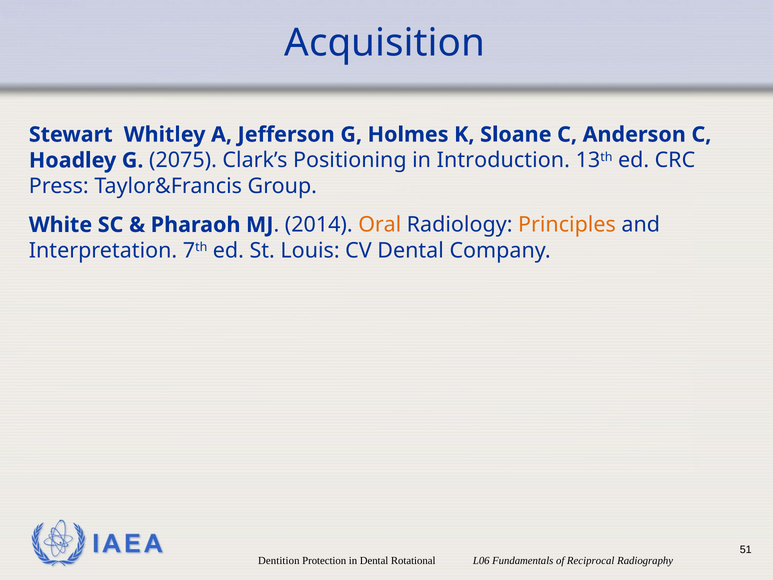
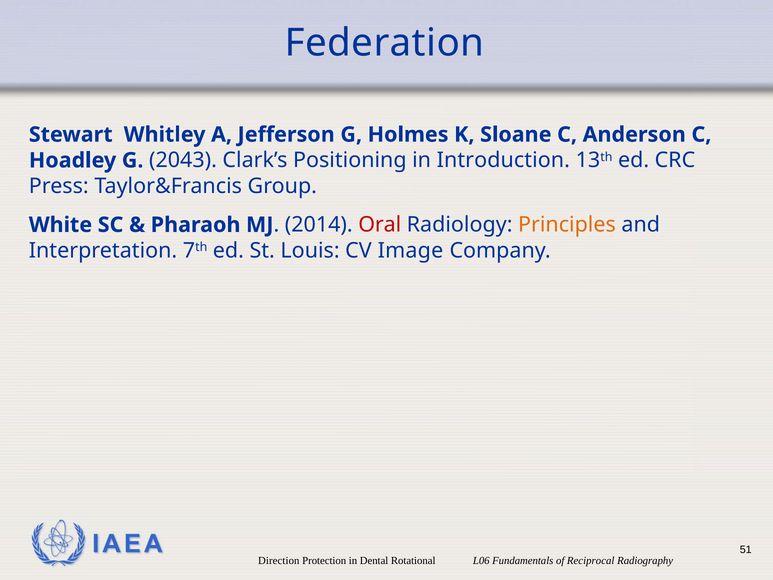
Acquisition: Acquisition -> Federation (384, 43)
2075: 2075 -> 2043 (183, 160)
Oral colour: orange -> red (380, 225)
CV Dental: Dental -> Image (410, 251)
Dentition: Dentition -> Direction (279, 560)
